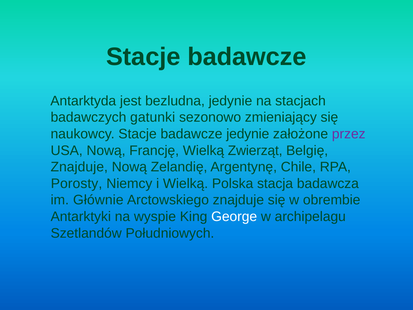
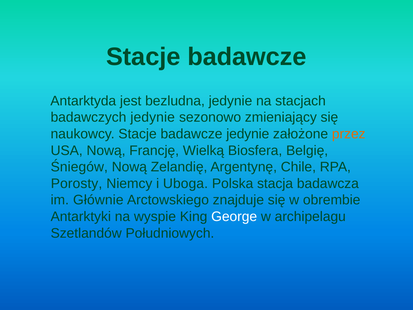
badawczych gatunki: gatunki -> jedynie (153, 117)
przez colour: purple -> orange (349, 134)
Zwierząt: Zwierząt -> Biosfera (255, 150)
Znajduje: Znajduje -> Śniegów (79, 167)
i Wielką: Wielką -> Uboga (185, 183)
